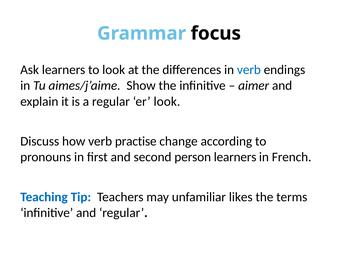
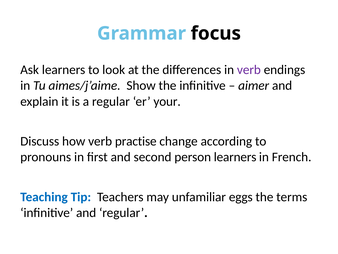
verb colour: blue -> purple (249, 70)
er look: look -> your (167, 101)
likes: likes -> eggs (241, 197)
